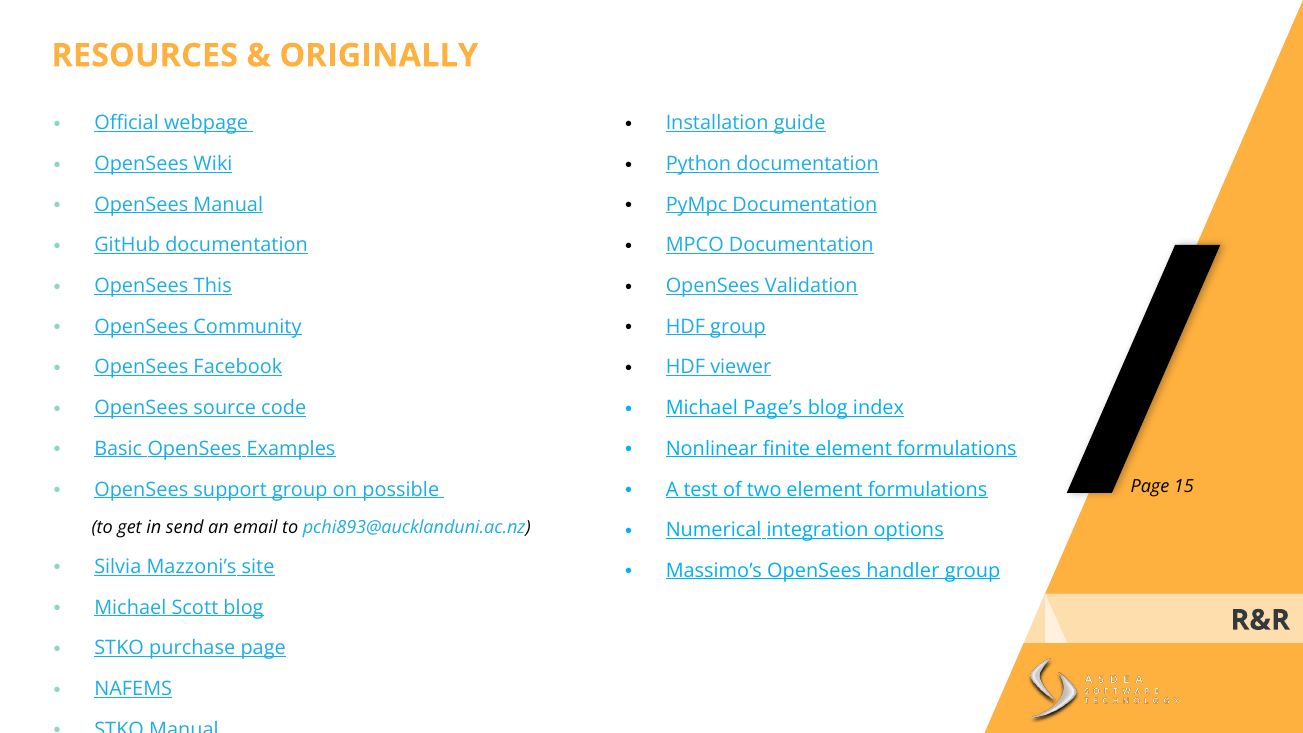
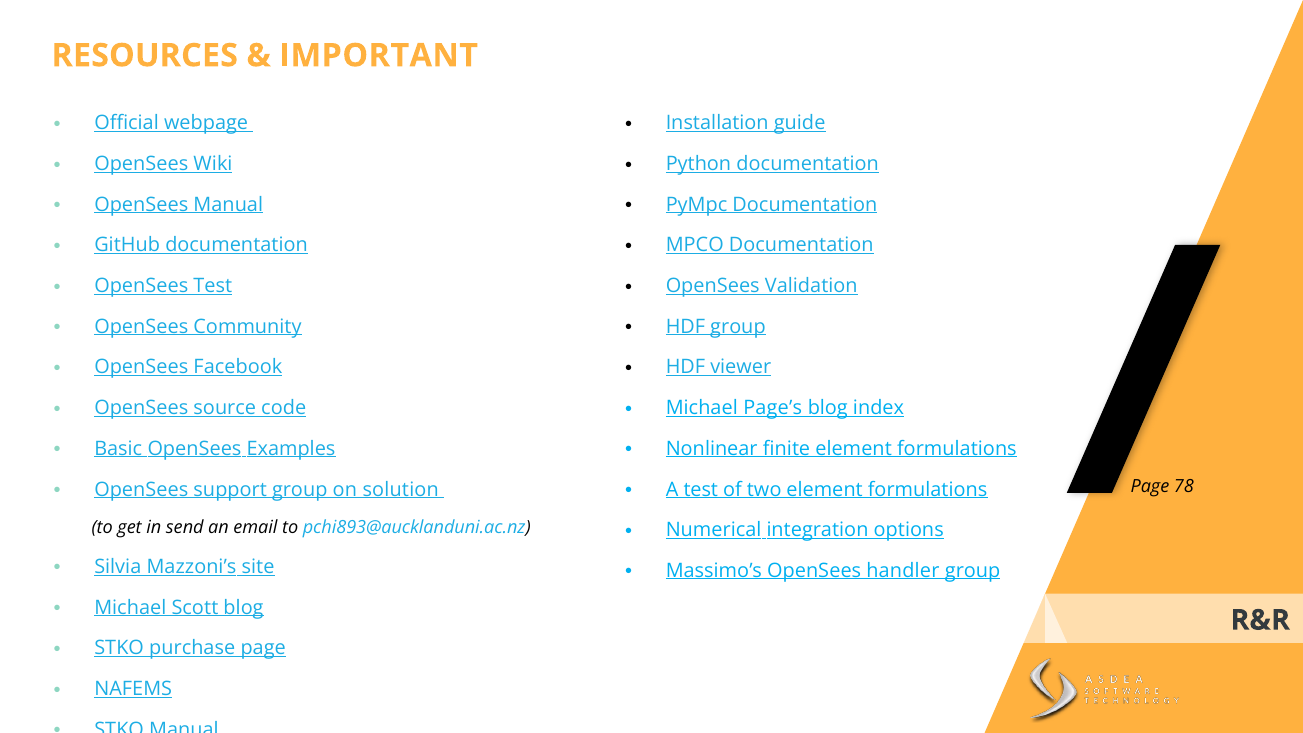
ORIGINALLY: ORIGINALLY -> IMPORTANT (379, 56)
OpenSees This: This -> Test (213, 286)
15: 15 -> 78 (1184, 486)
possible: possible -> solution (401, 489)
